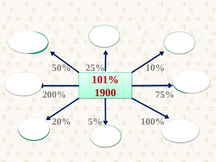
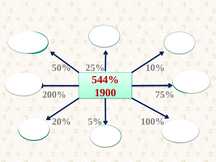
101%: 101% -> 544% (105, 80)
